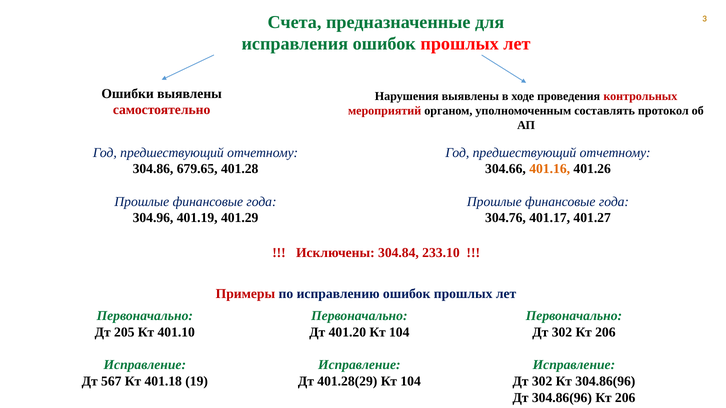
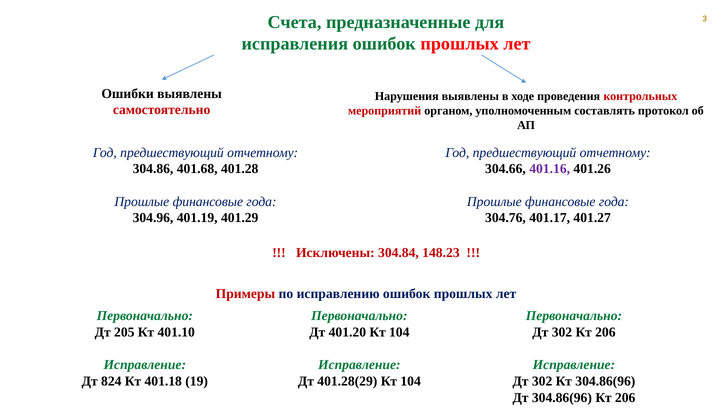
679.65: 679.65 -> 401.68 (197, 169)
401.16 colour: orange -> purple (550, 169)
233.10: 233.10 -> 148.23 (441, 253)
567: 567 -> 824 (111, 382)
